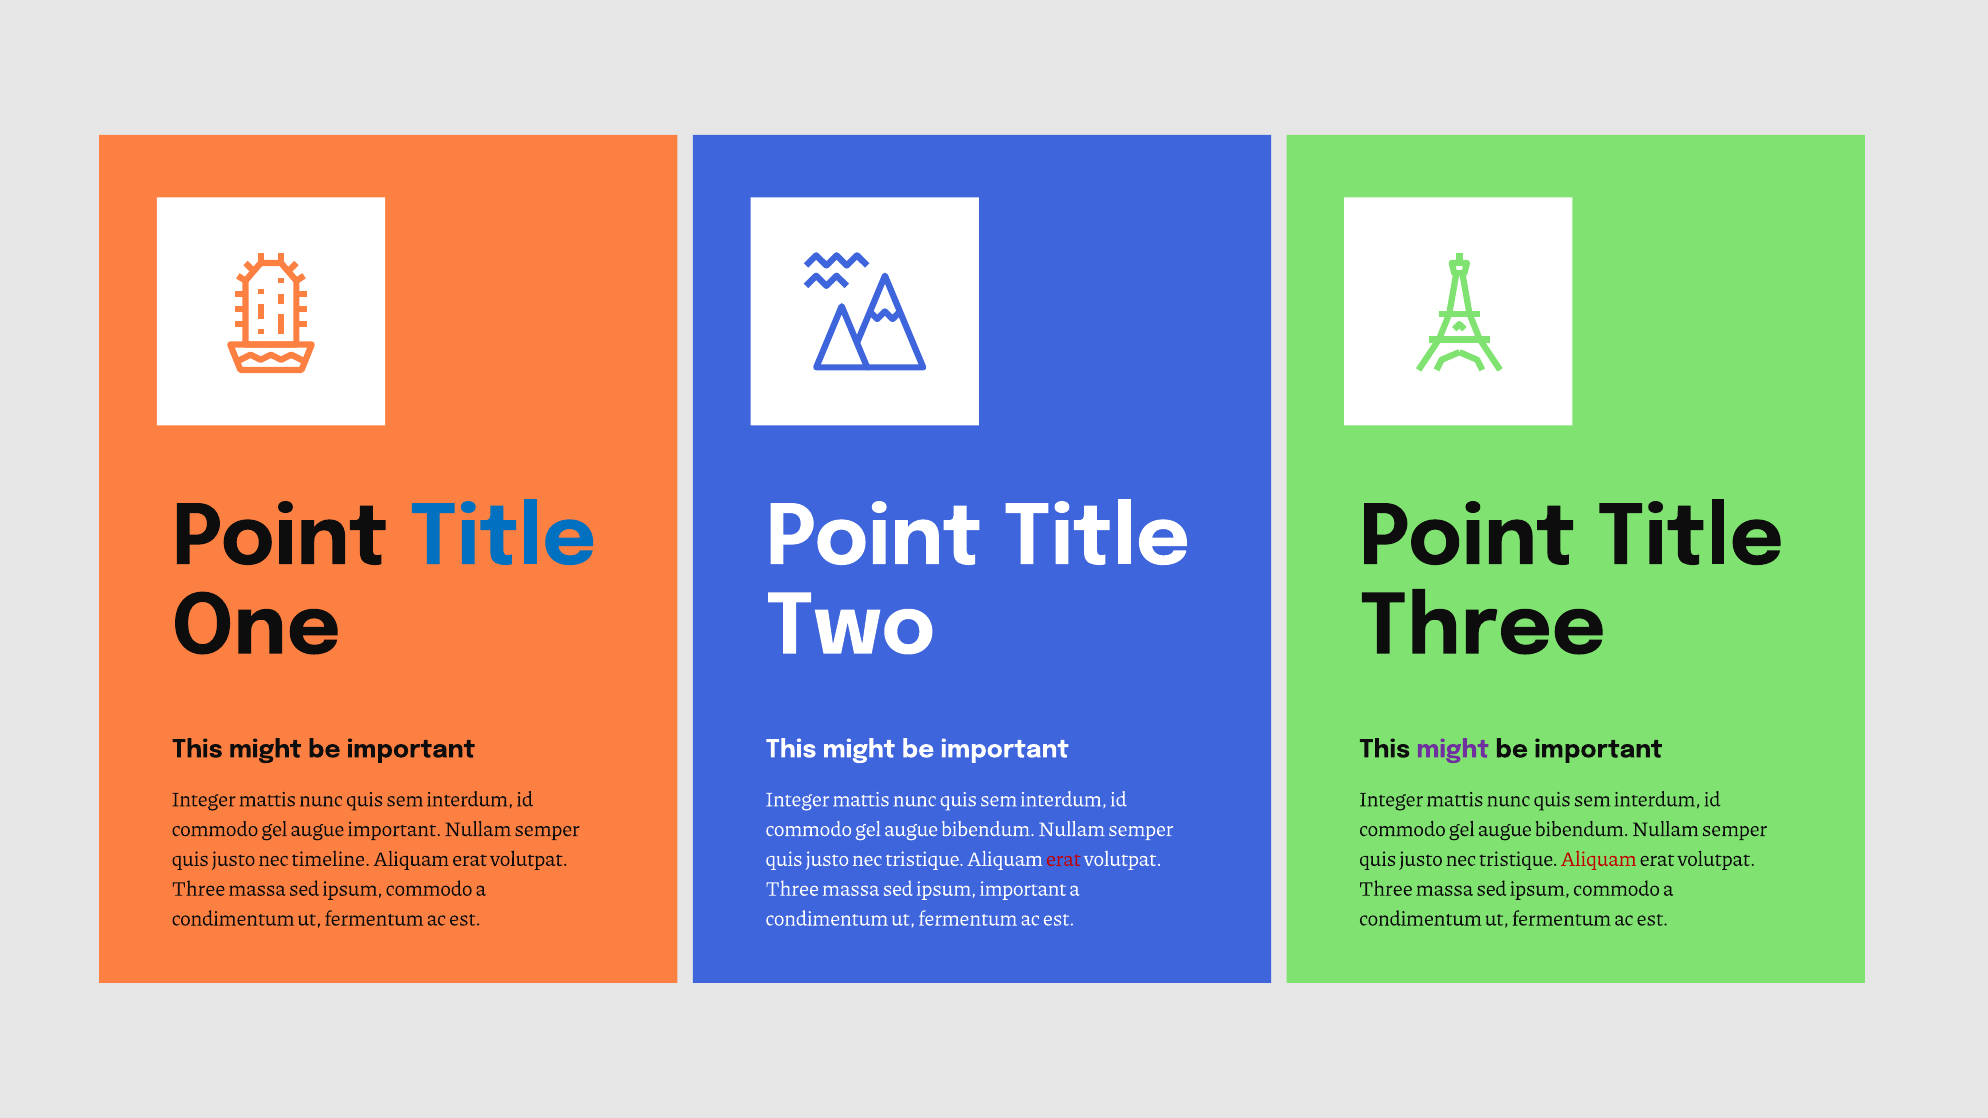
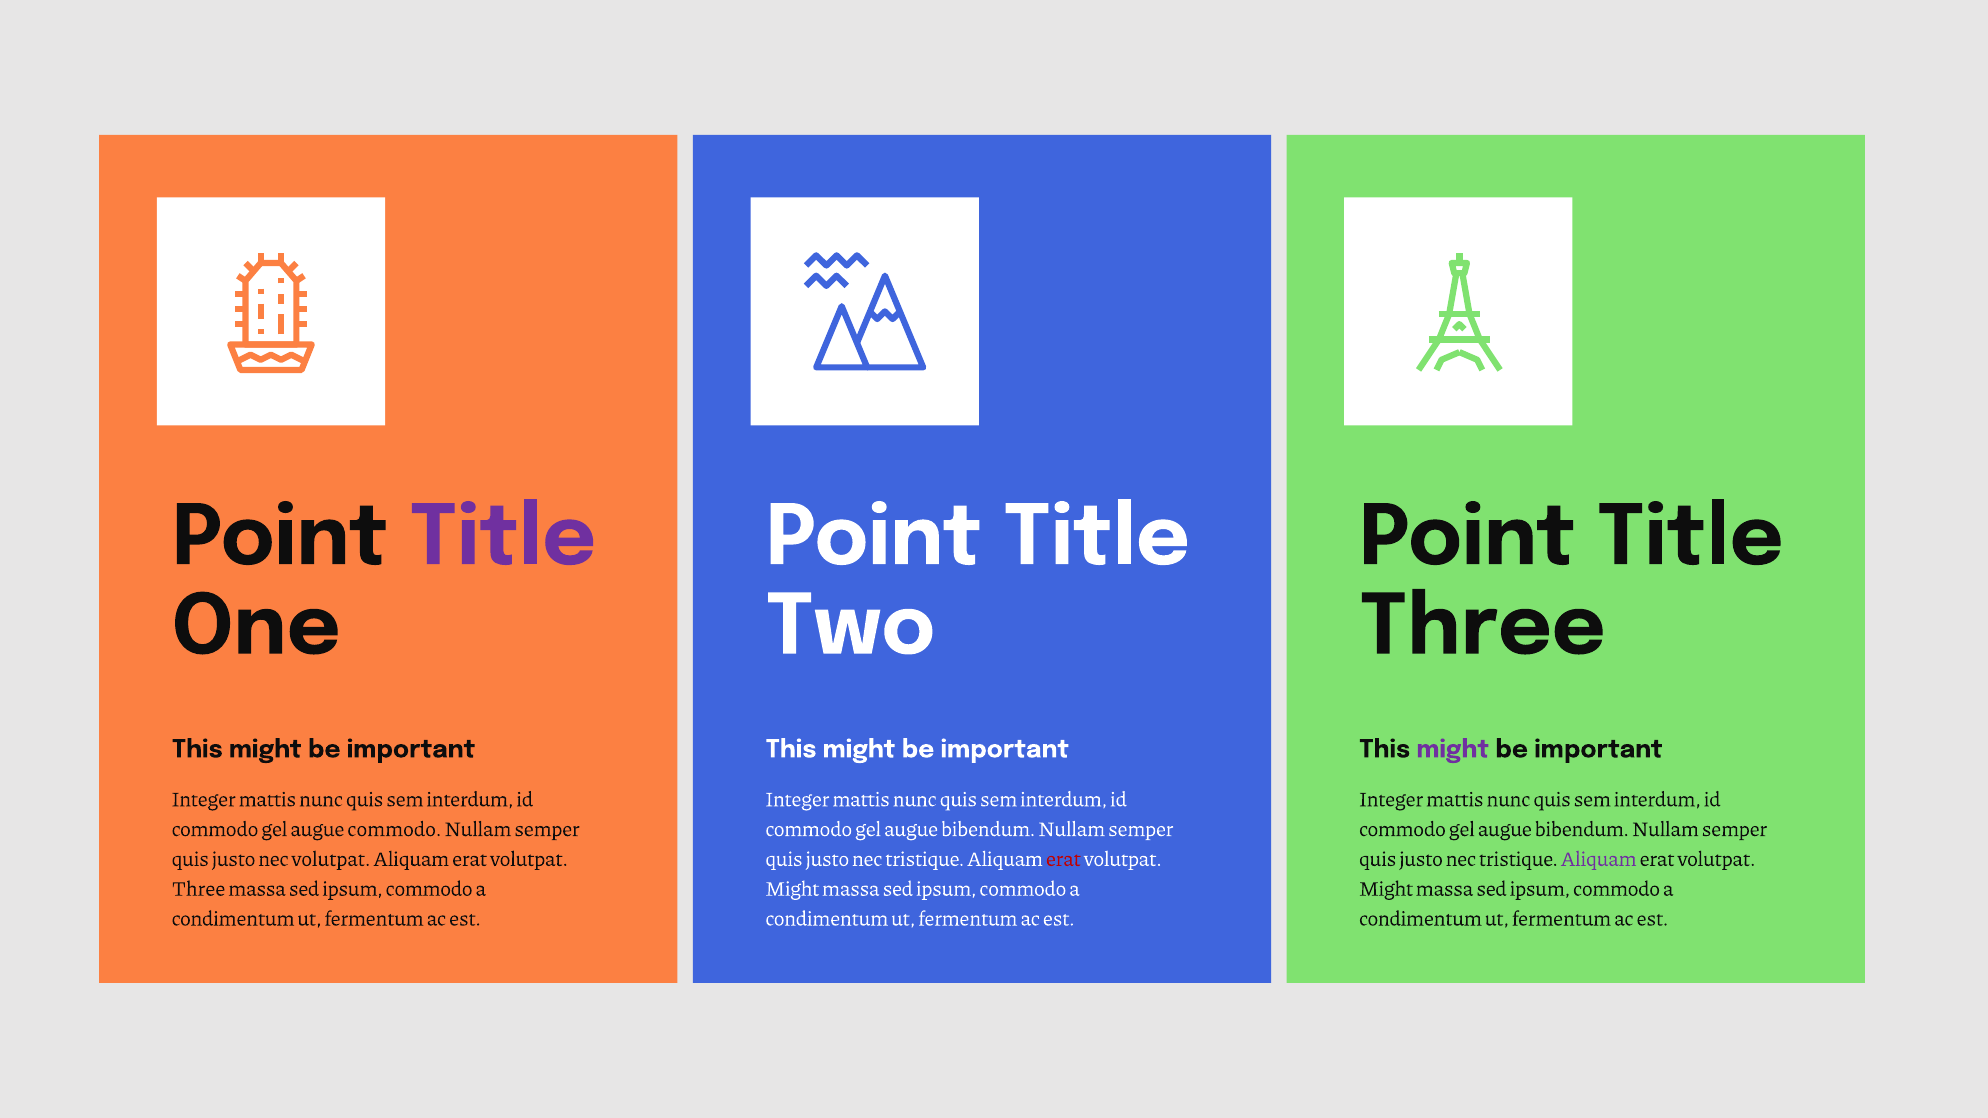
Title colour: blue -> purple (503, 537)
augue important: important -> commodo (394, 829)
nec timeline: timeline -> volutpat (331, 859)
Aliquam colour: red -> purple (1599, 859)
Three: Three -> Might (792, 889)
important: important -> commodo (1023, 889)
Three: Three -> Might (1386, 889)
